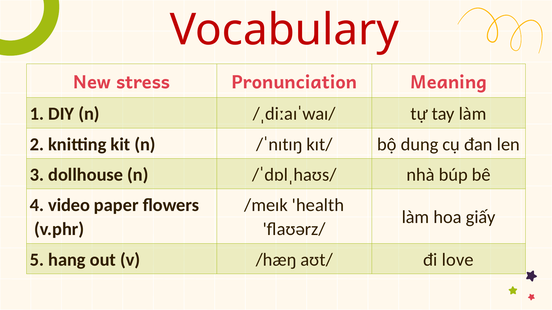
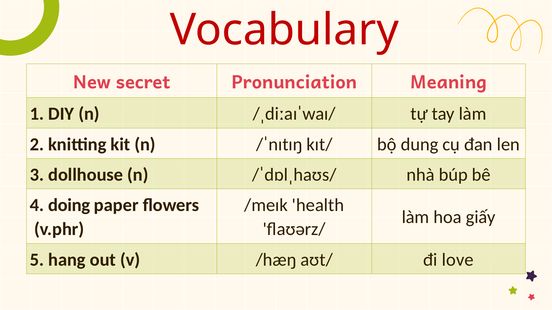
stress: stress -> secret (143, 82)
video: video -> doing (69, 206)
